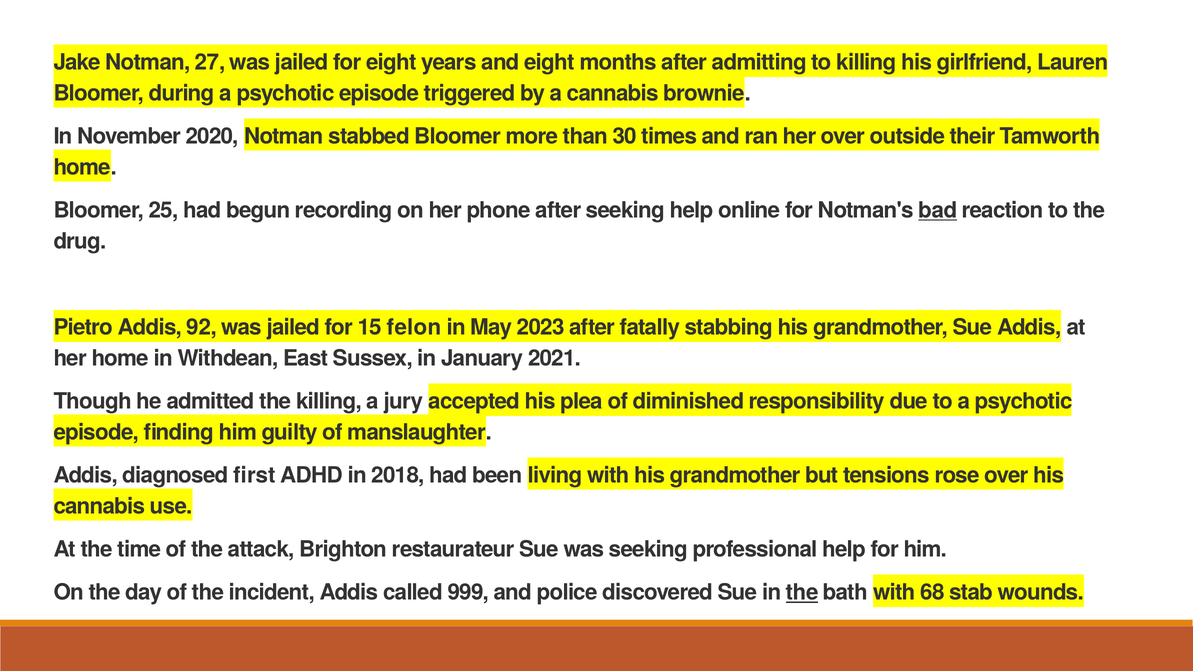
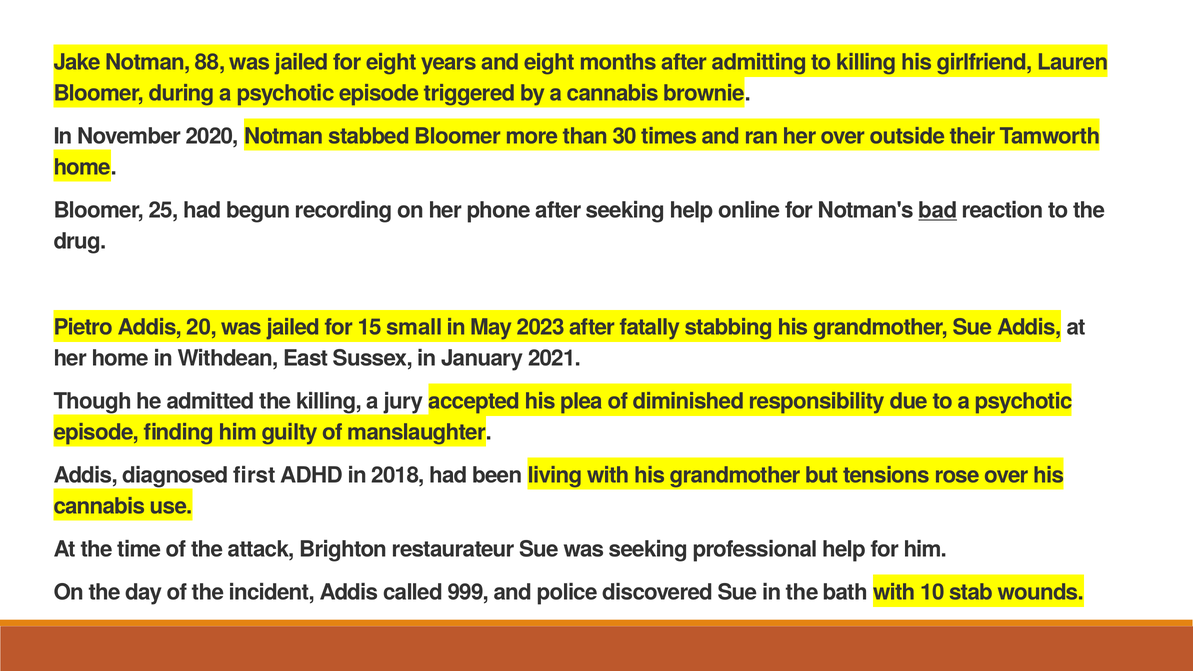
27: 27 -> 88 (210, 63)
92: 92 -> 20 (202, 328)
felon: felon -> small (414, 328)
the underline: present -> none (802, 593)
68: 68 -> 10 (933, 593)
